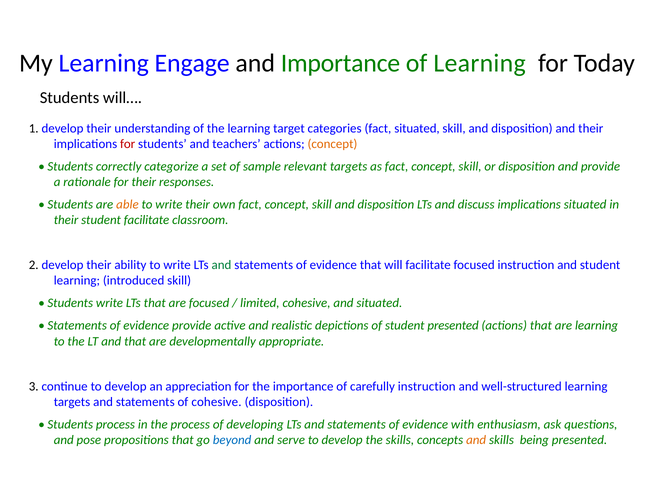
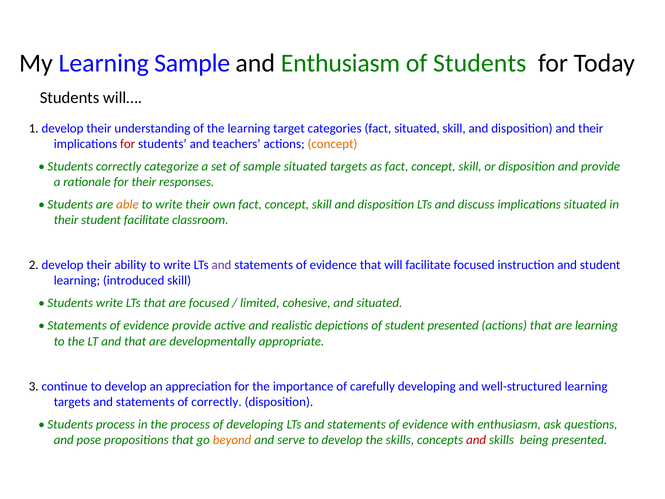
Learning Engage: Engage -> Sample (192, 63)
and Importance: Importance -> Enthusiasm (340, 63)
of Learning: Learning -> Students (480, 63)
sample relevant: relevant -> situated (305, 166)
and colour: green -> purple (221, 265)
carefully instruction: instruction -> developing (427, 386)
of cohesive: cohesive -> correctly (216, 402)
beyond colour: blue -> orange (232, 440)
and colour: orange -> red (476, 440)
